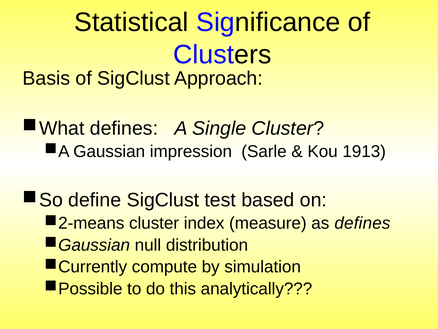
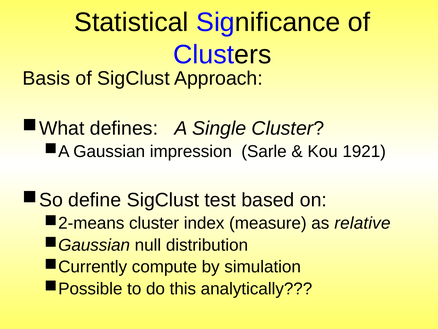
1913: 1913 -> 1921 (364, 151)
as defines: defines -> relative (362, 223)
